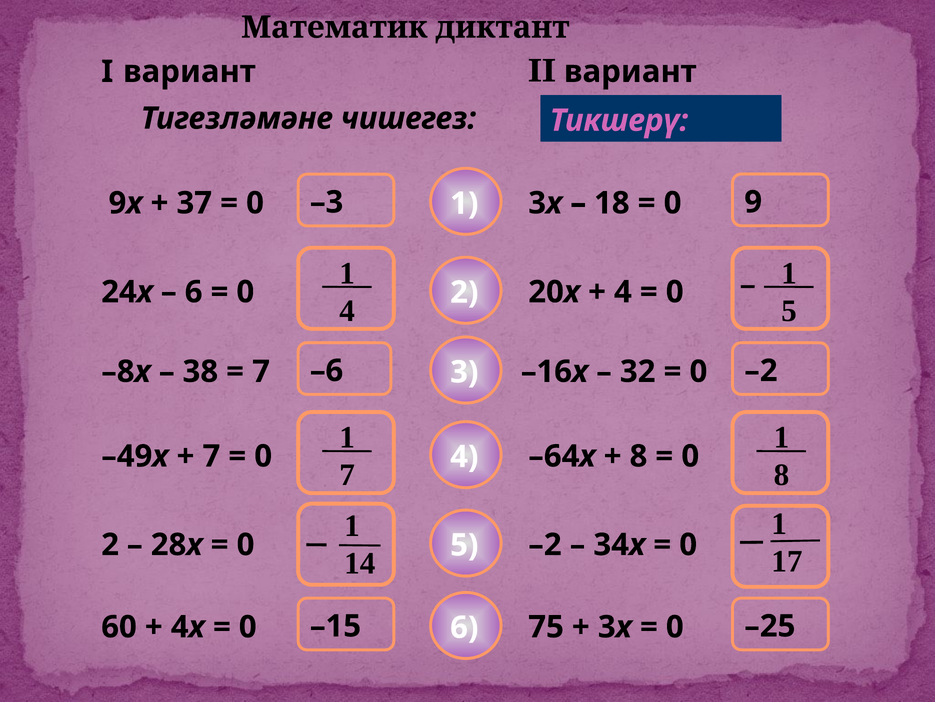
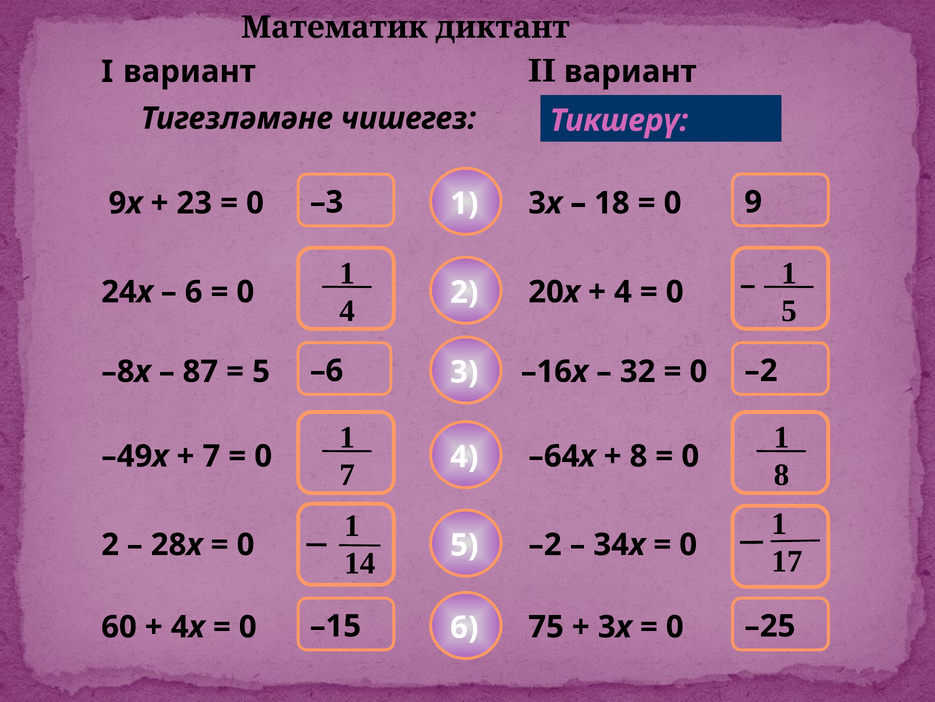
37: 37 -> 23 (194, 203)
38: 38 -> 87 (200, 371)
7: 7 -> 5 (261, 371)
